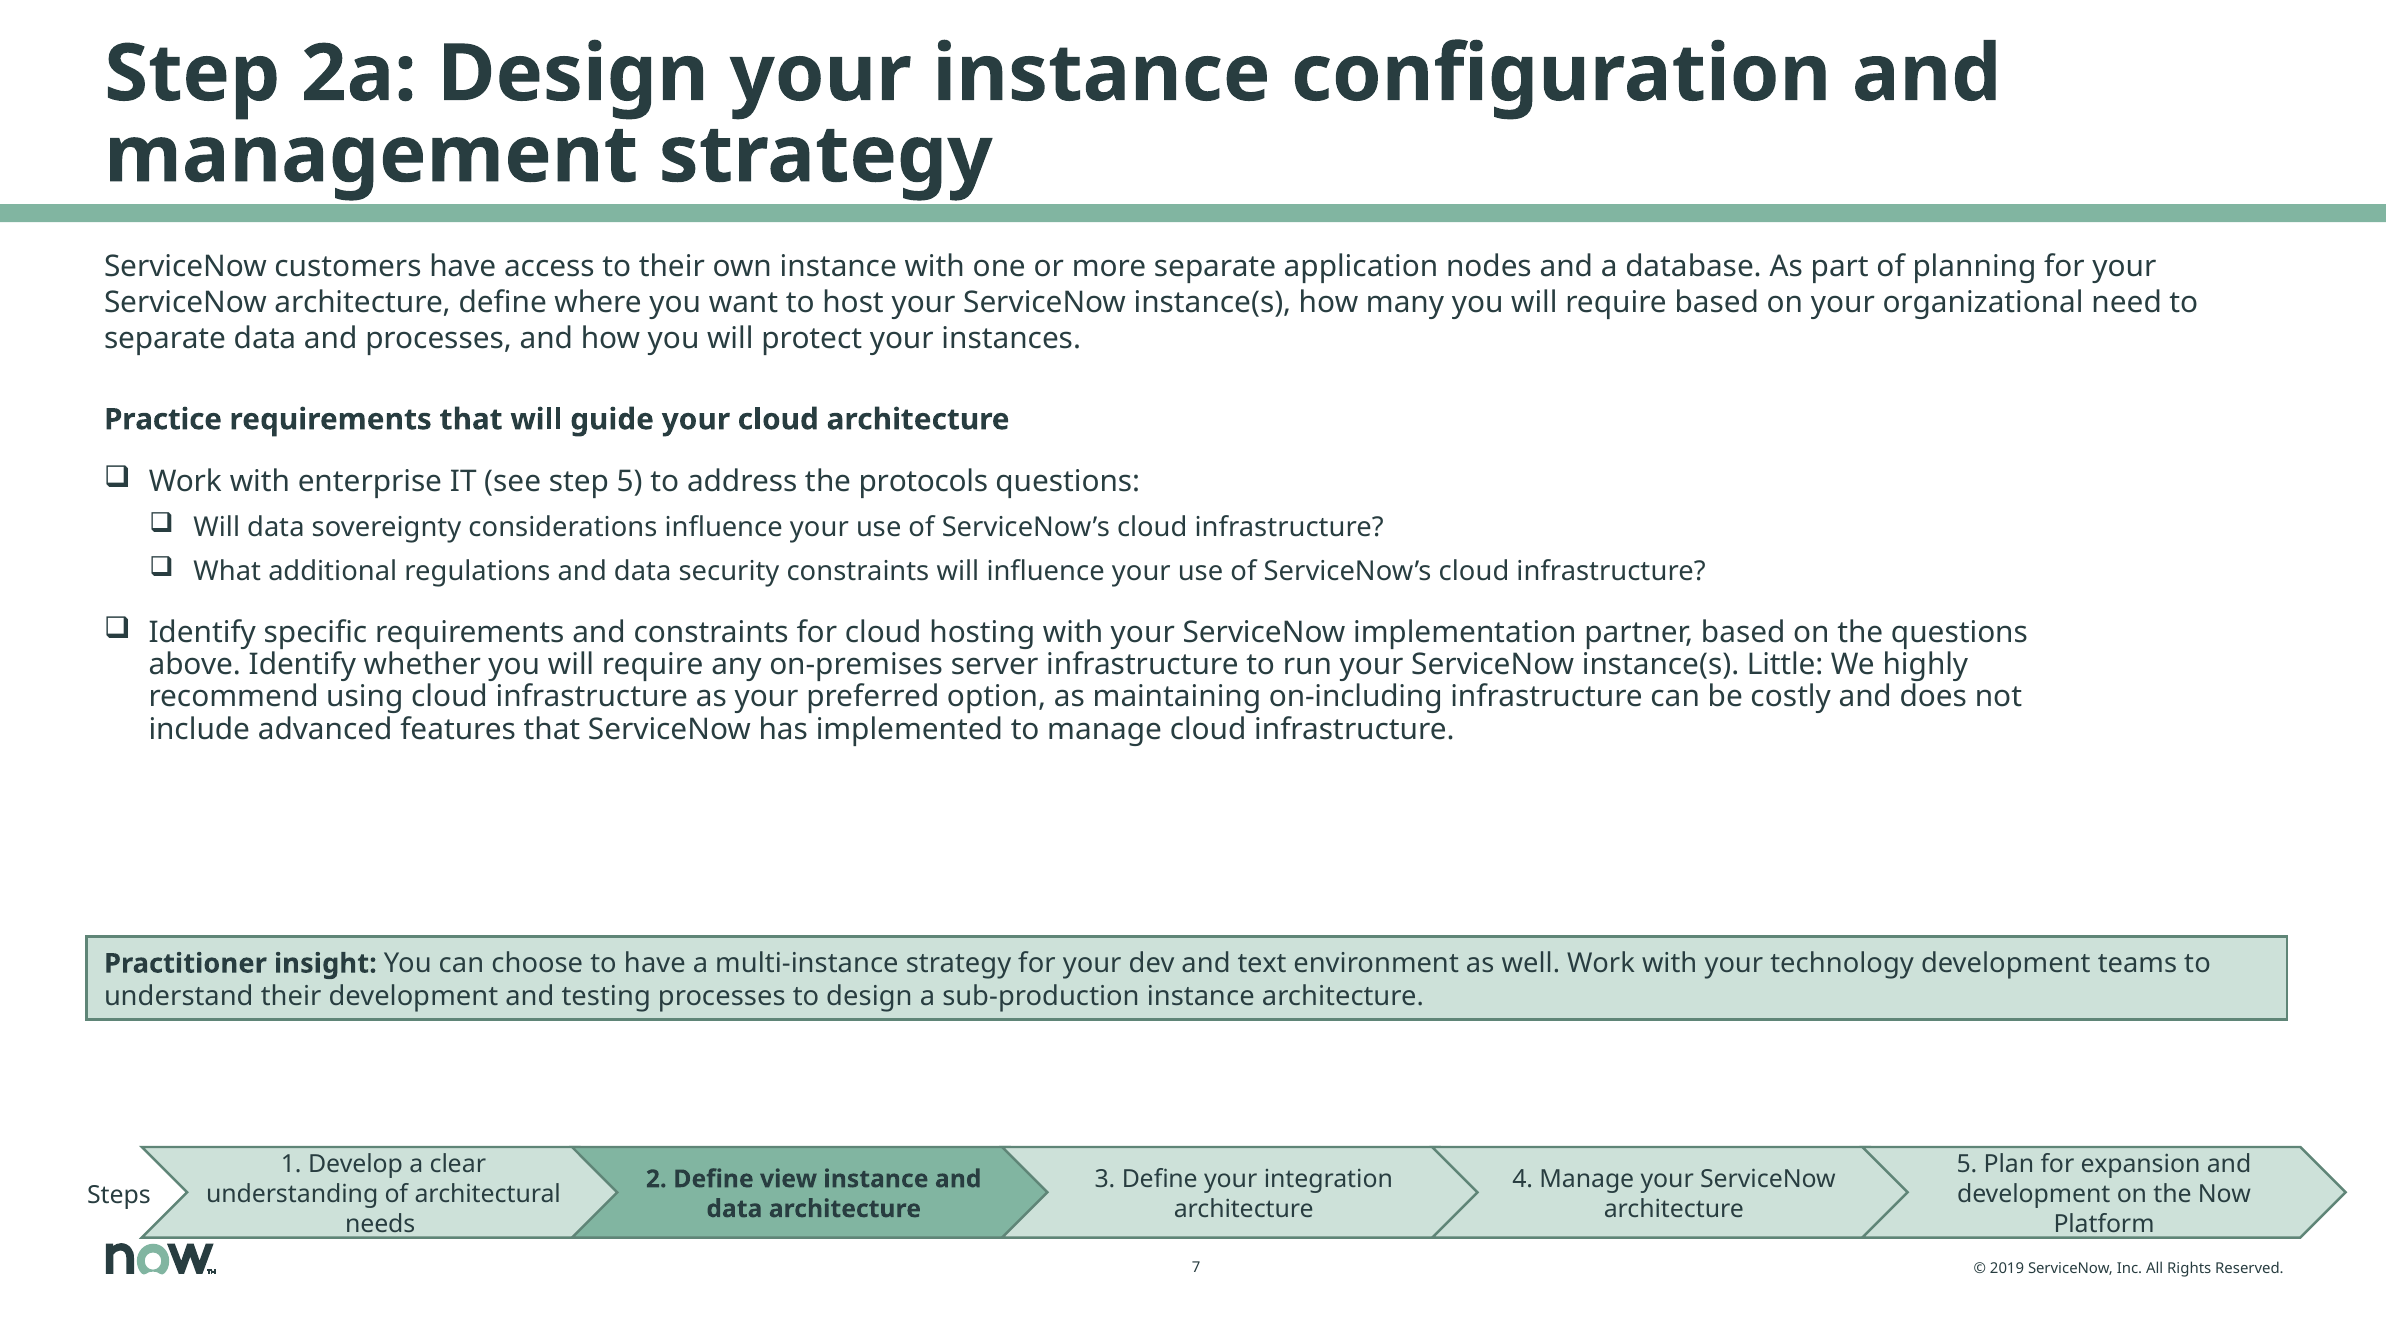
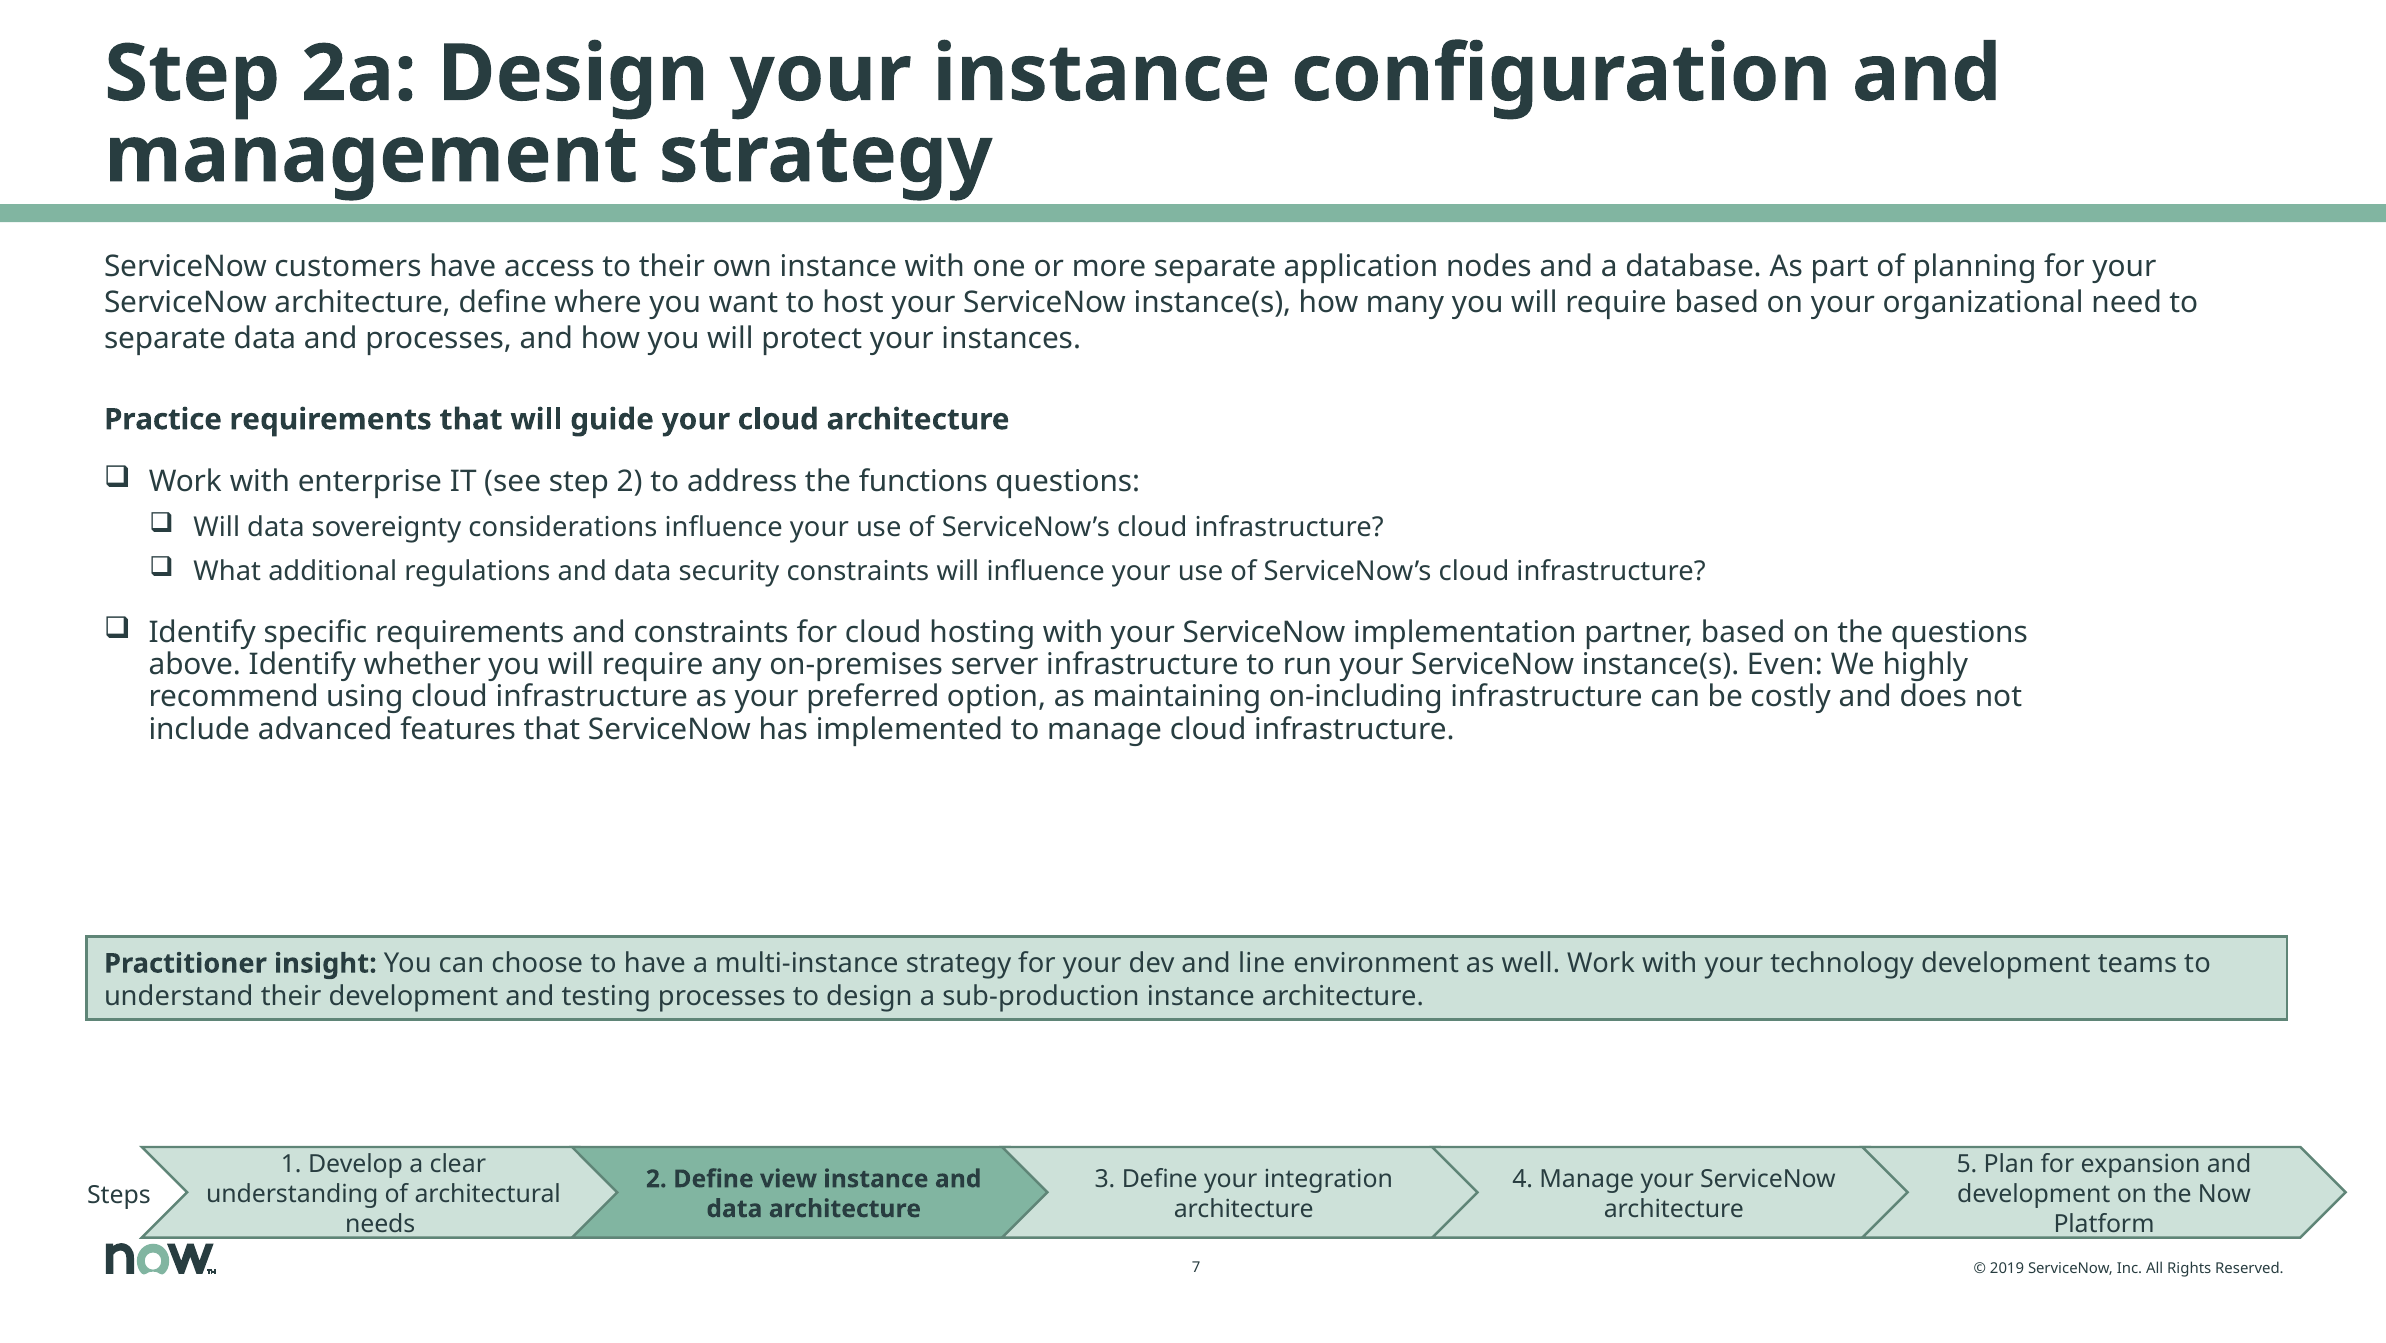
step 5: 5 -> 2 (630, 481)
protocols: protocols -> functions (923, 481)
Little: Little -> Even (1785, 664)
text: text -> line (1262, 963)
